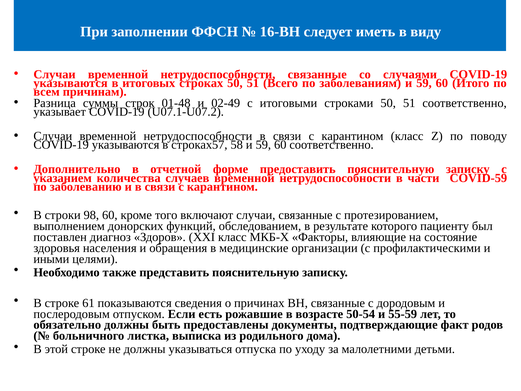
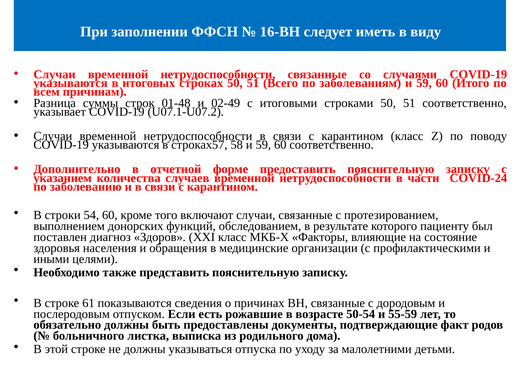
COVID-59: COVID-59 -> COVID-24 (478, 178)
98: 98 -> 54 (91, 215)
